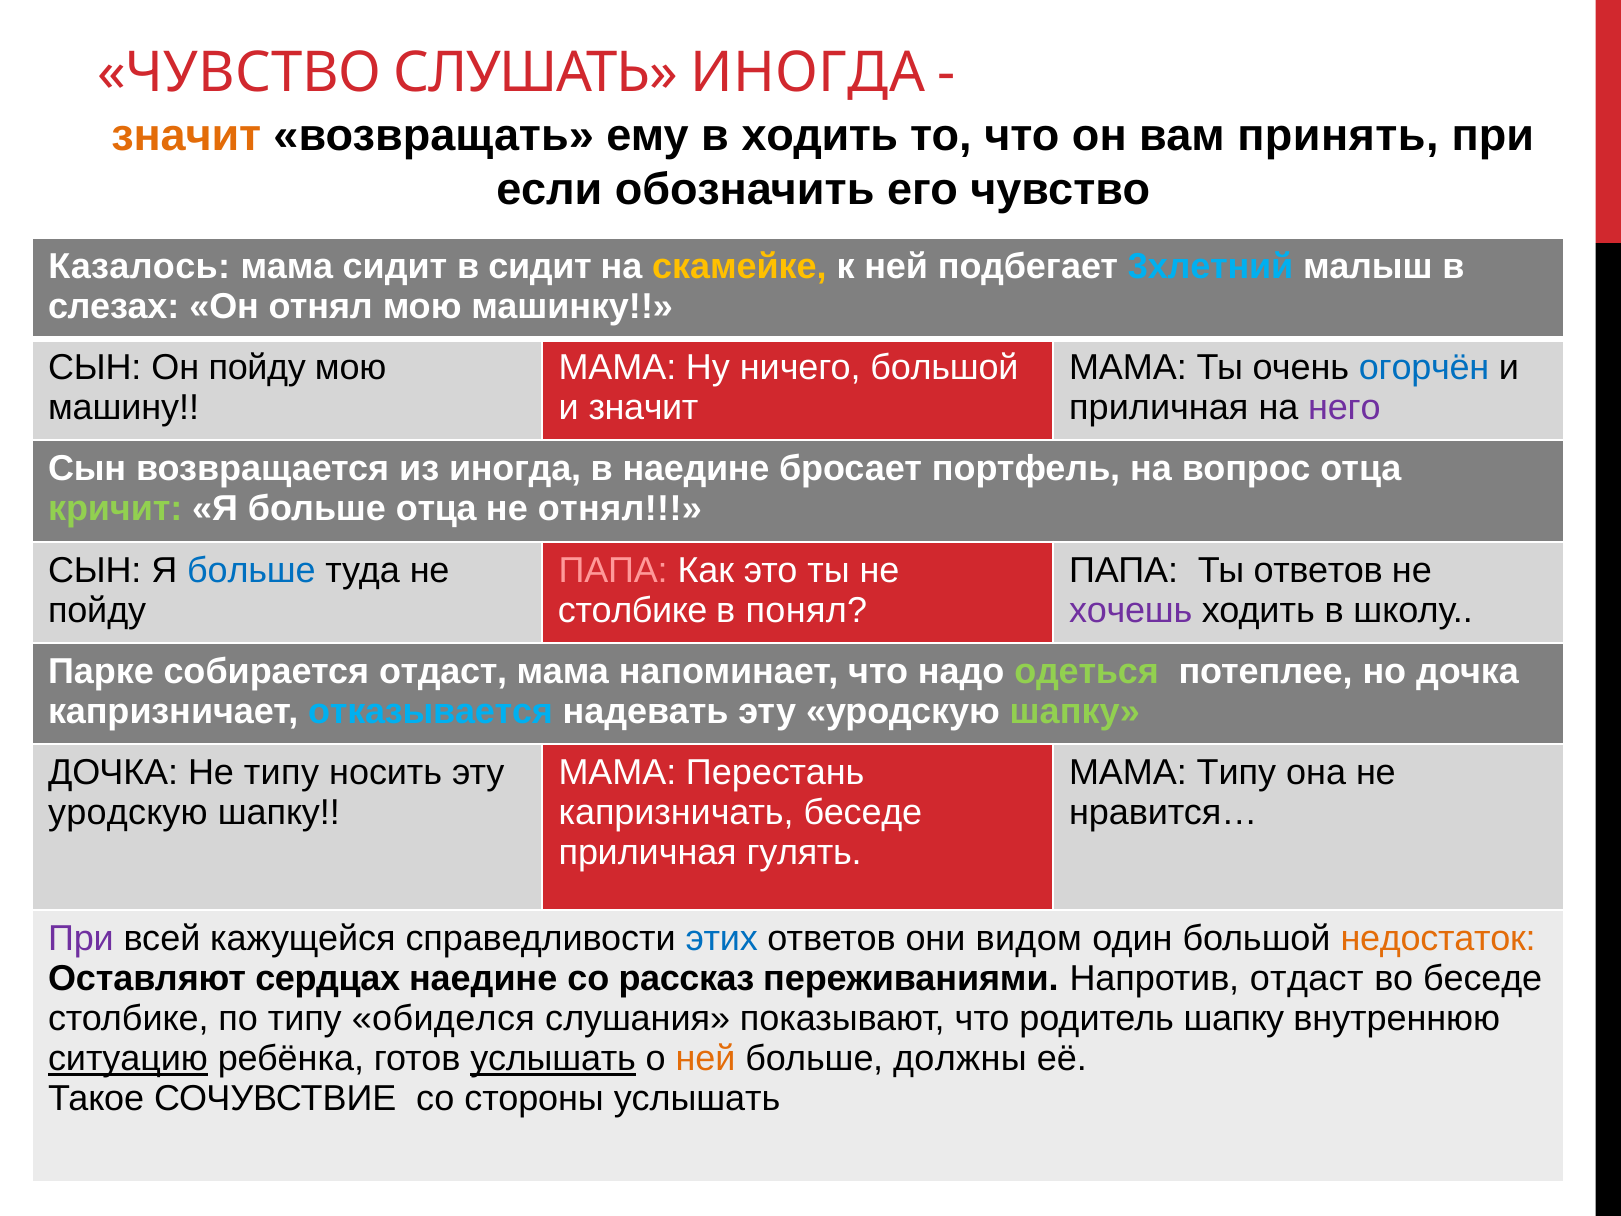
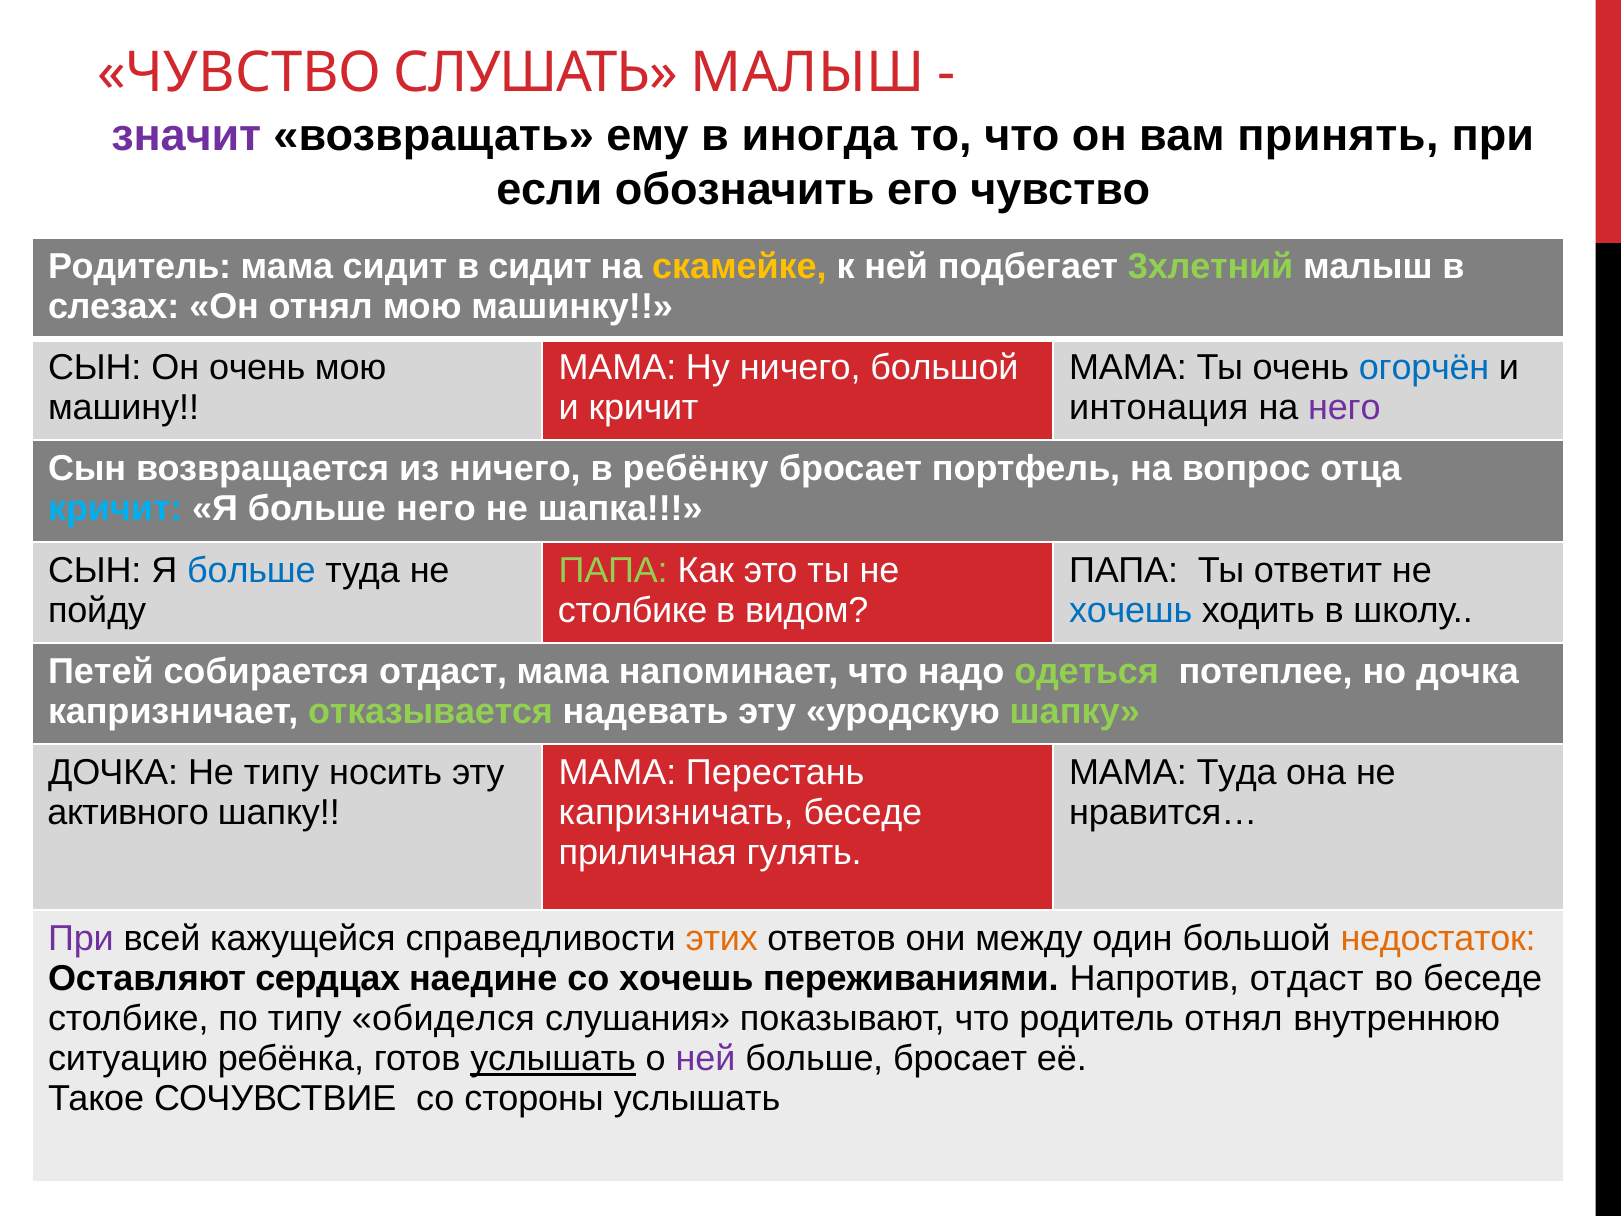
СЛУШАТЬ ИНОГДА: ИНОГДА -> МАЛЫШ (808, 73)
значит colour: orange -> purple (186, 136)
в ходить: ходить -> иногда (820, 136)
Казалось: Казалось -> Родитель (140, 266)
3хлетний colour: light blue -> light green (1211, 266)
Он пойду: пойду -> очень (257, 368)
и значит: значит -> кричит (643, 408)
приличная: приличная -> интонация (1159, 408)
из иногда: иногда -> ничего (515, 469)
в наедине: наедине -> ребёнку (696, 469)
кричит colour: light green -> light blue (115, 509)
больше отца: отца -> него (436, 509)
не отнял: отнял -> шапка (620, 509)
ПАПА colour: pink -> light green (613, 570)
Ты ответов: ответов -> ответит (1318, 570)
понял: понял -> видом (807, 610)
хочешь colour: purple -> blue (1131, 610)
Парке: Парке -> Петей (101, 671)
отказывается colour: light blue -> light green (431, 711)
МАМА Типу: Типу -> Туда (1237, 773)
уродскую: уродскую -> активного (128, 813)
этих colour: blue -> orange (722, 939)
видом: видом -> между (1029, 939)
со рассказ: рассказ -> хочешь (686, 979)
родитель шапку: шапку -> отнял (1233, 1019)
ситуацию underline: present -> none (128, 1059)
ней colour: orange -> purple (705, 1059)
больше должны: должны -> бросает (960, 1059)
